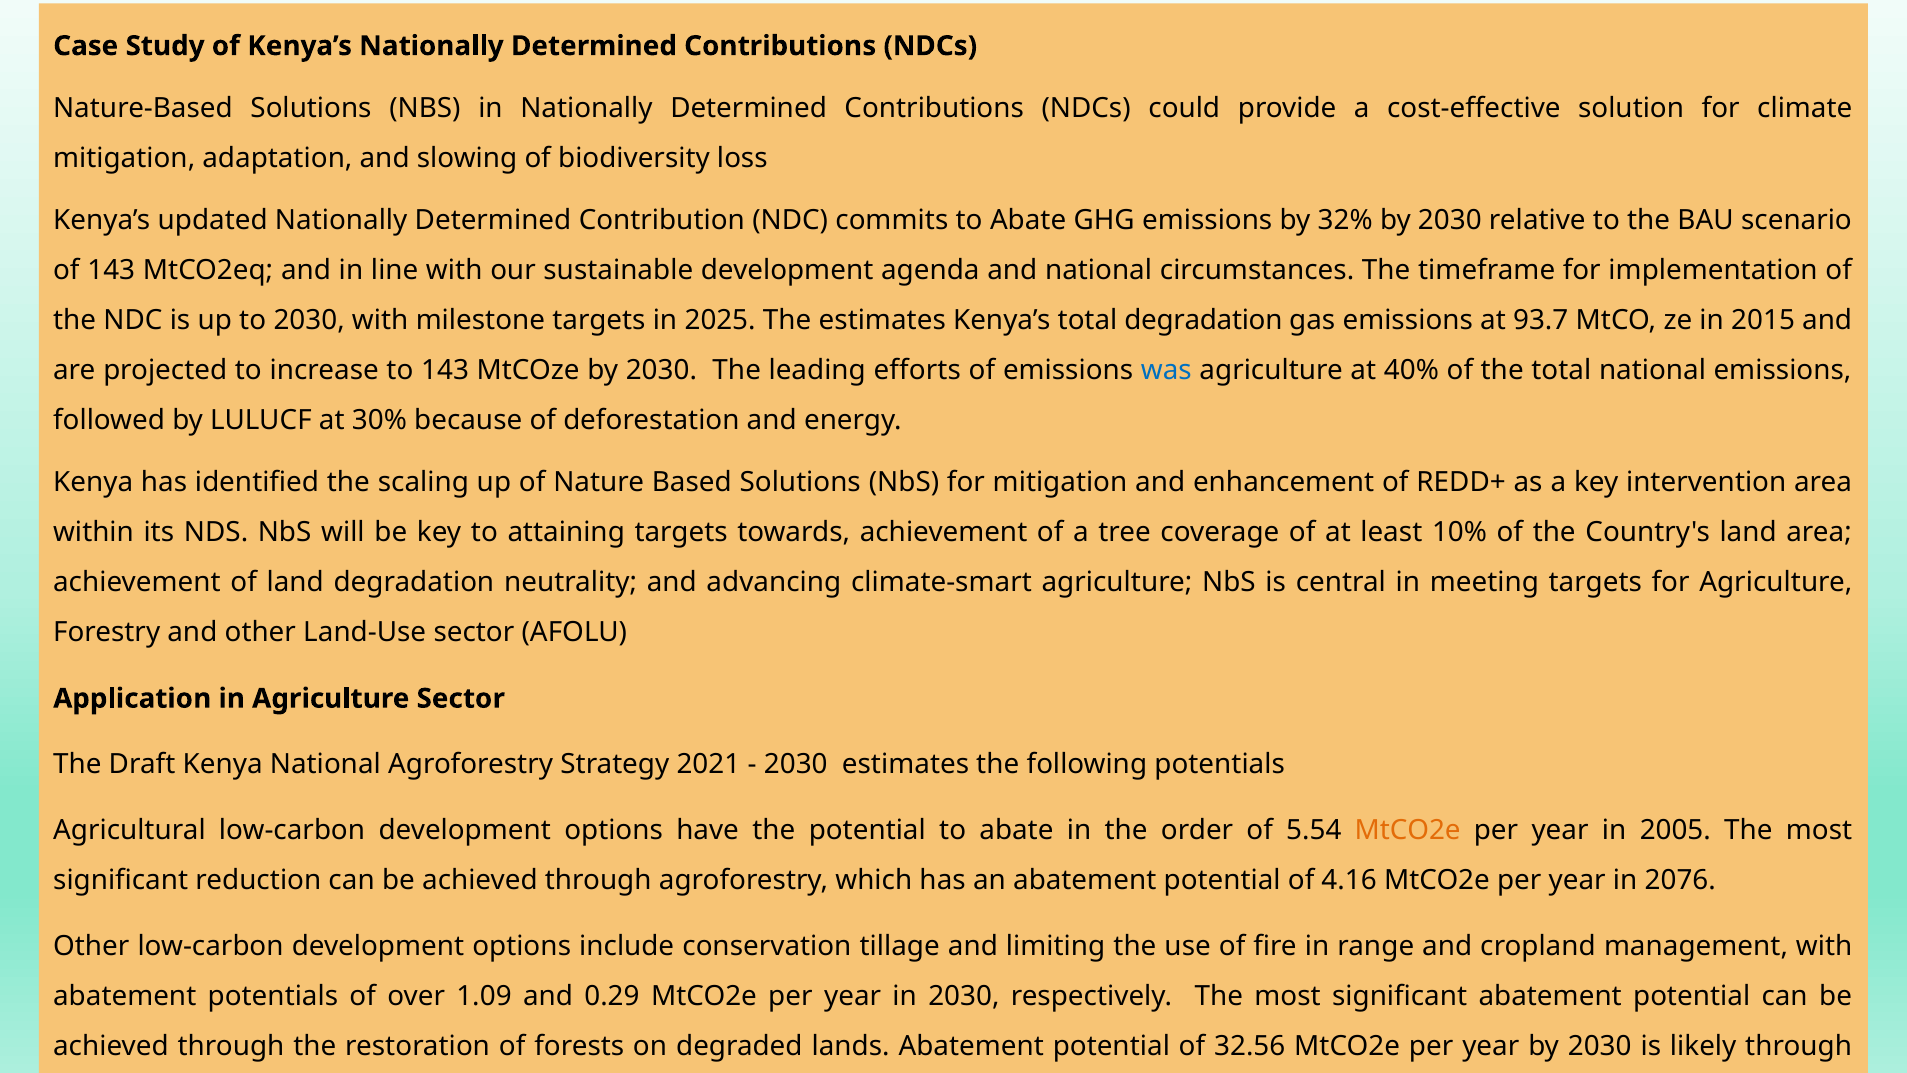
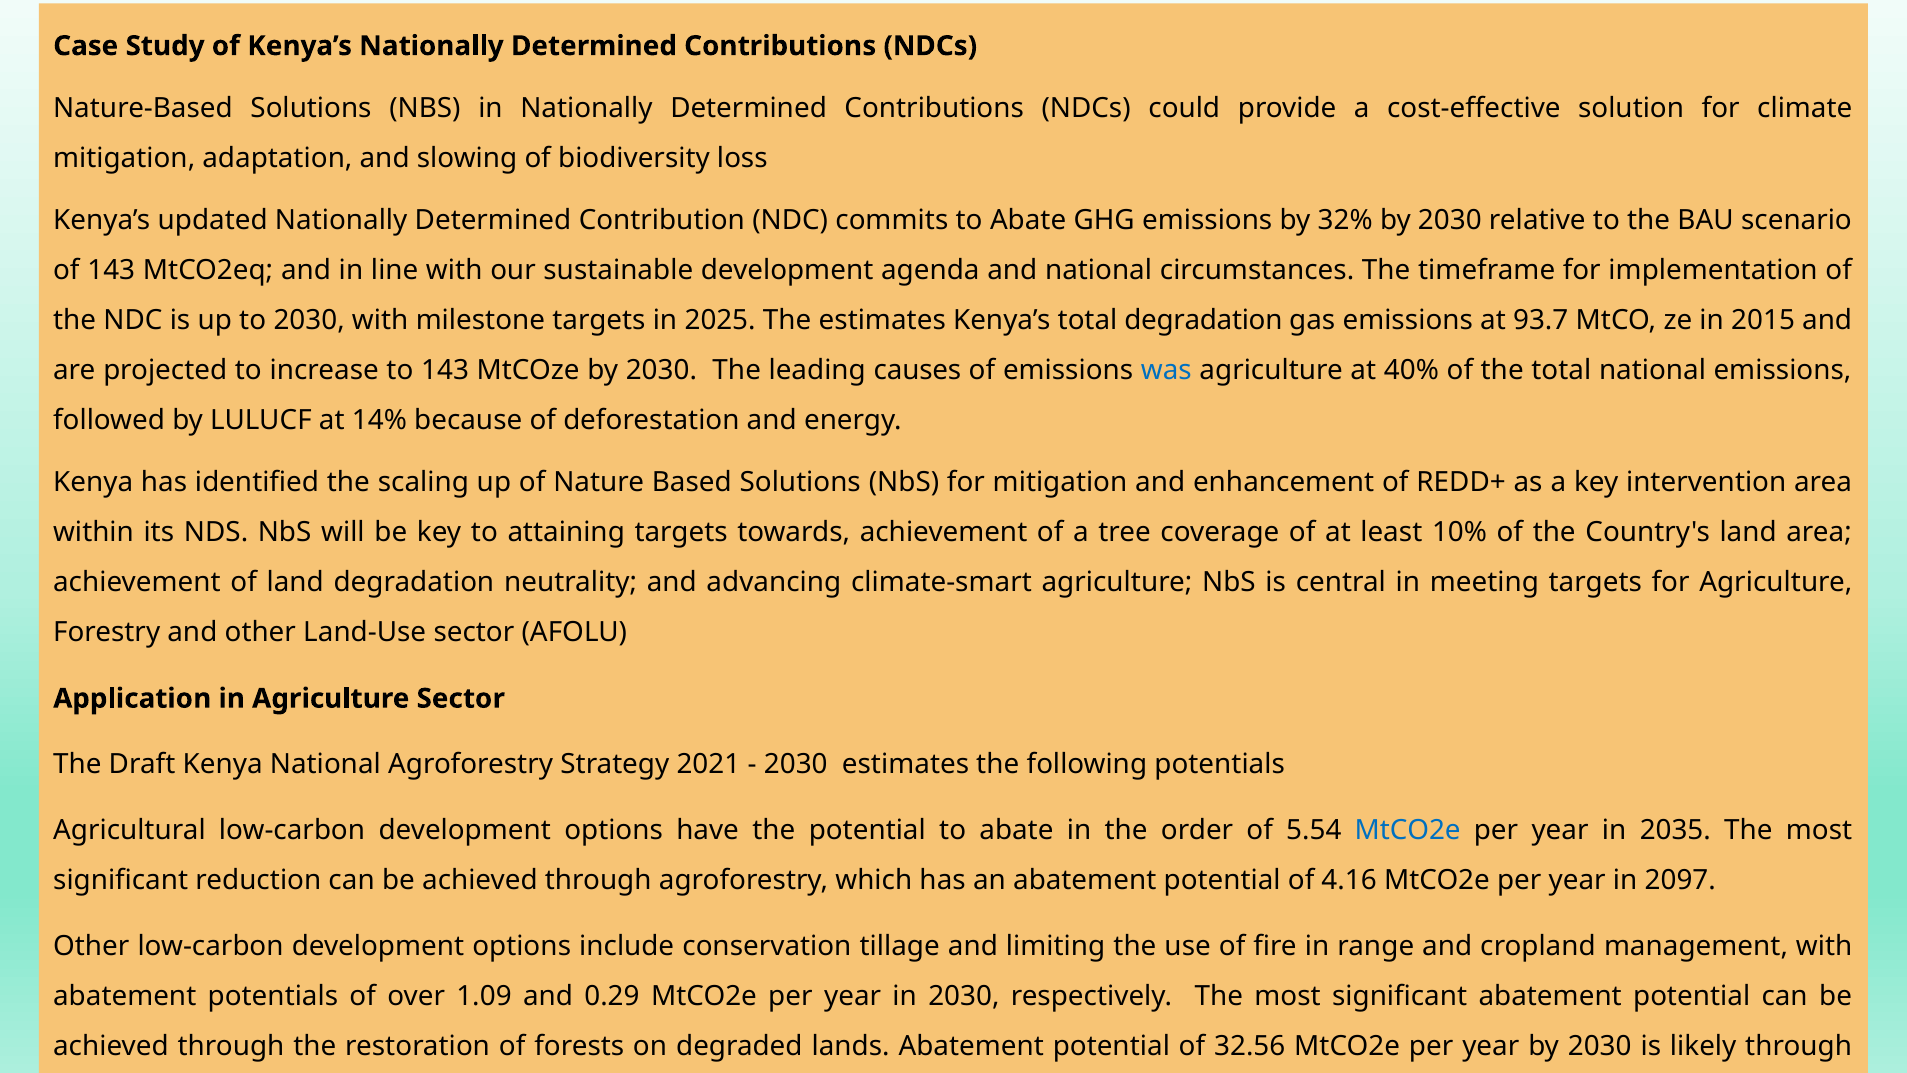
efforts: efforts -> causes (917, 370)
30%: 30% -> 14% (379, 420)
MtCO2e colour: orange -> blue (1408, 830)
2005: 2005 -> 2035 (1675, 830)
2076: 2076 -> 2097 (1680, 880)
